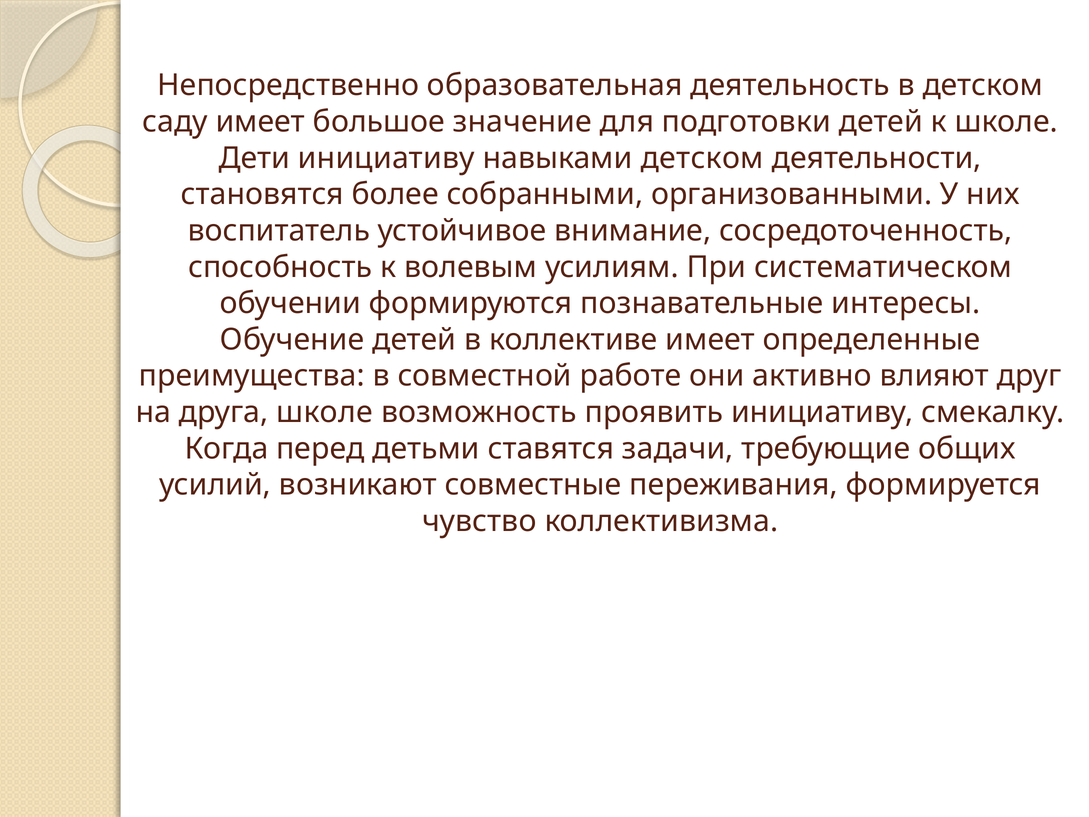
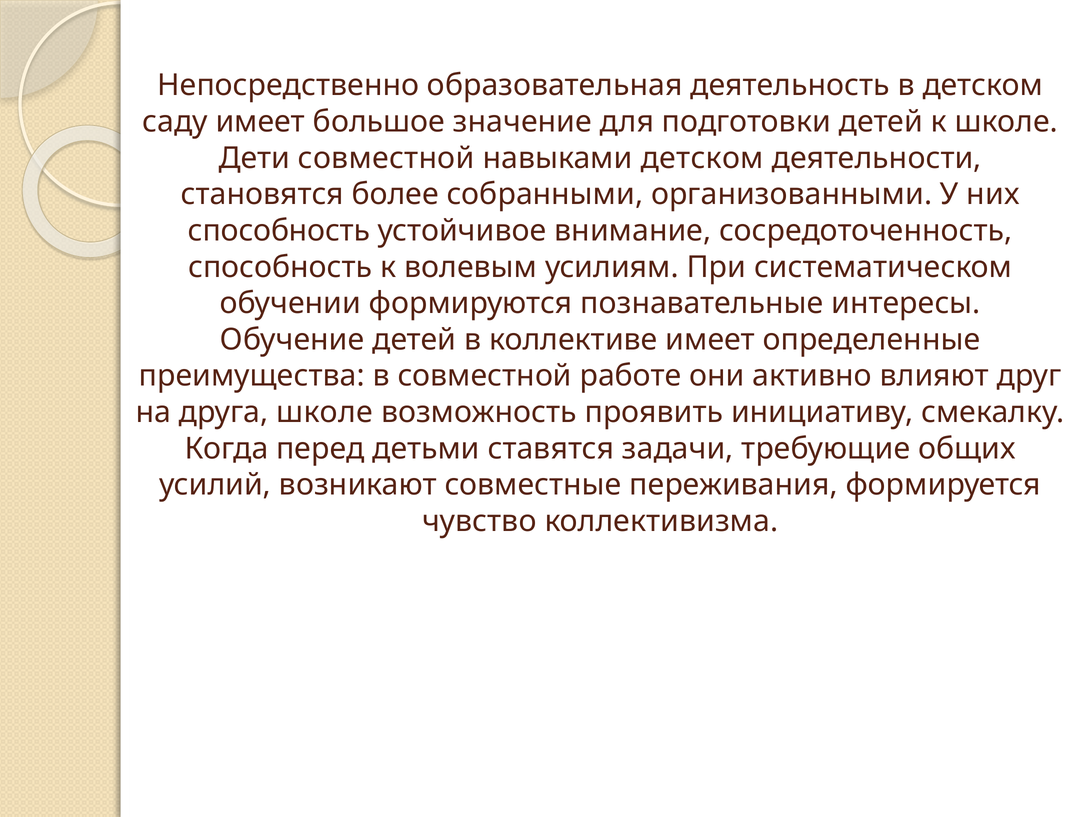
Дети инициативу: инициативу -> совместной (386, 158)
воспитатель: воспитатель -> способность (279, 231)
